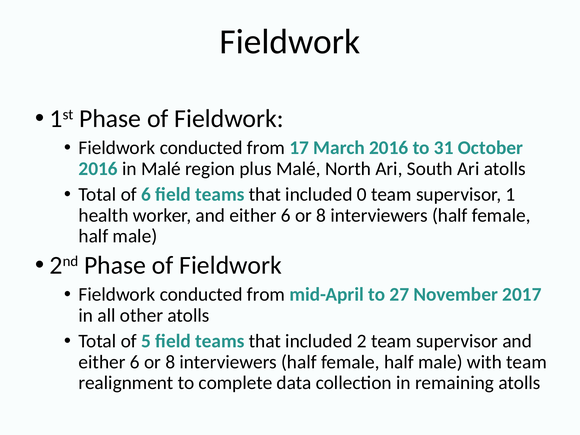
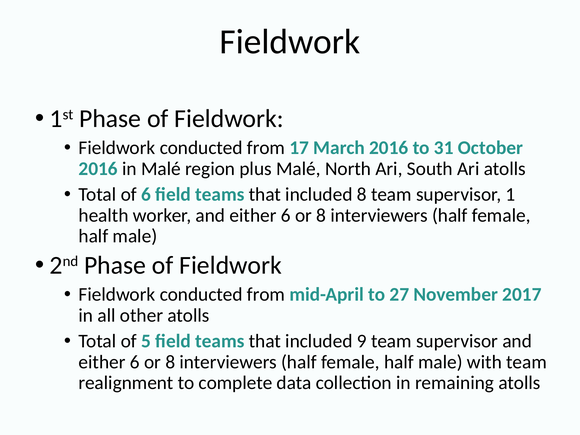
included 0: 0 -> 8 (362, 194)
2: 2 -> 9 (362, 341)
